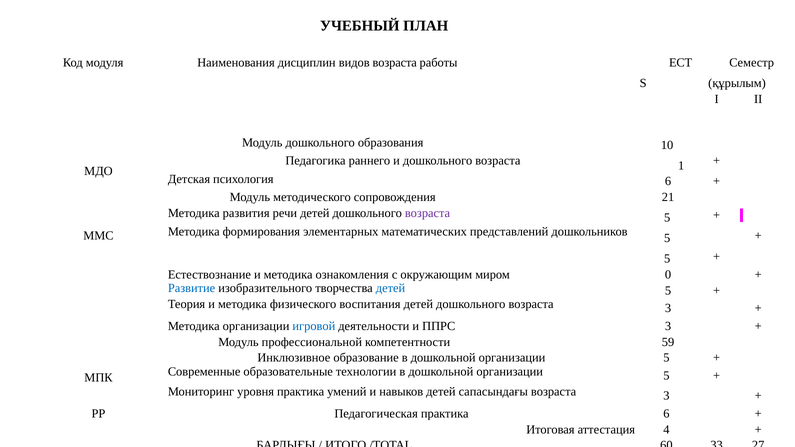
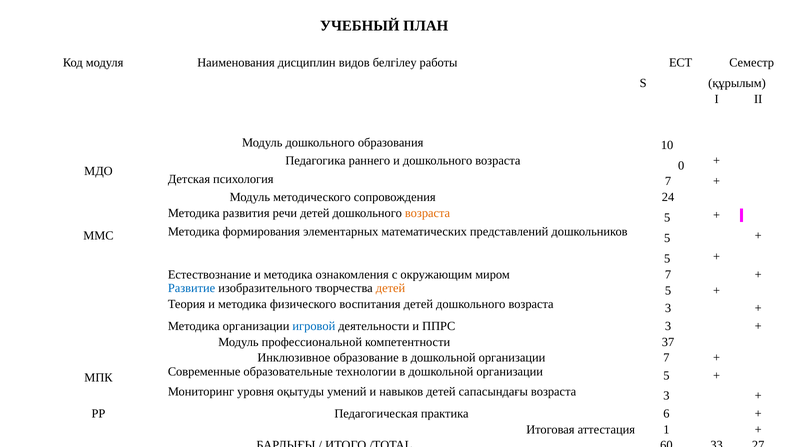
видов возраста: возраста -> белгілеу (395, 63)
1: 1 -> 0 (681, 166)
психология 6: 6 -> 7 (668, 181)
21: 21 -> 24 (668, 197)
возраста colour: purple -> orange (427, 213)
миром 0: 0 -> 7 (668, 275)
детей colour: blue -> orange (391, 288)
59: 59 -> 37 (668, 342)
5: 5 -> 7 (666, 358)
уровня практика: практика -> оқытуды (301, 392)
4: 4 -> 1 (666, 430)
